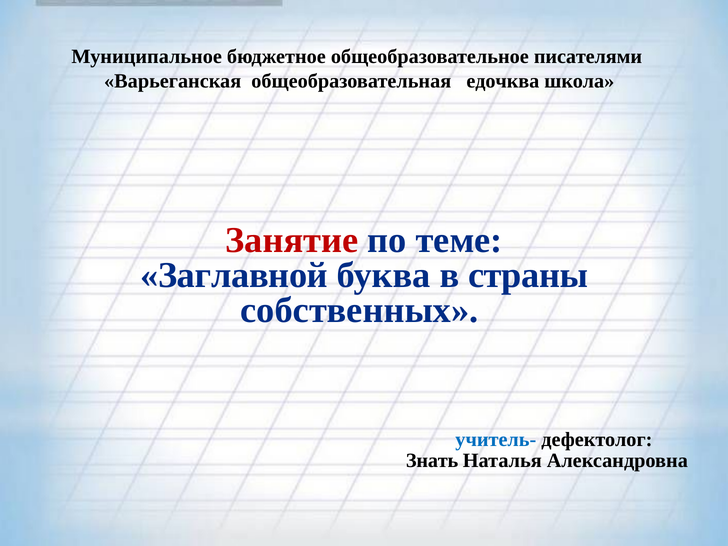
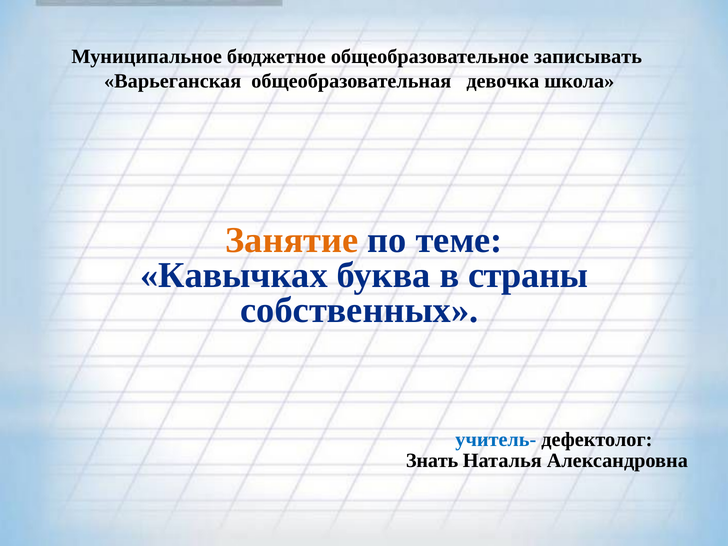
писателями: писателями -> записывать (588, 57)
едочква: едочква -> девочка (503, 81)
Занятие colour: red -> orange (292, 240)
Заглавной: Заглавной -> Кавычках (234, 275)
